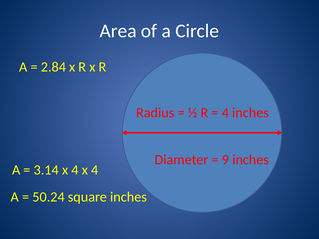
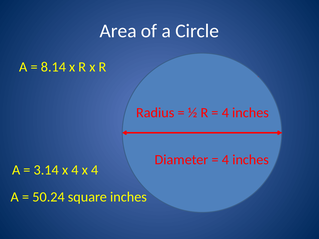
2.84: 2.84 -> 8.14 (53, 67)
9: 9 -> 4 (225, 160)
